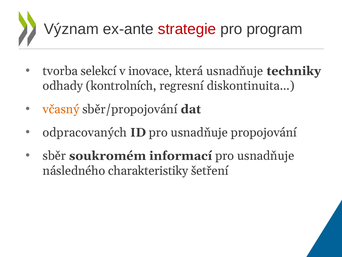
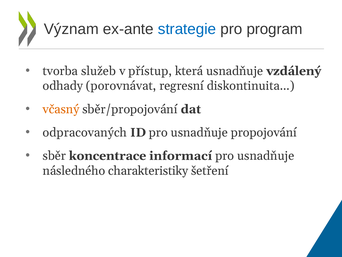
strategie colour: red -> blue (187, 29)
selekcí: selekcí -> služeb (99, 71)
inovace: inovace -> přístup (150, 71)
techniky: techniky -> vzdálený (294, 71)
kontrolních: kontrolních -> porovnávat (121, 86)
soukromém: soukromém -> koncentrace (108, 156)
